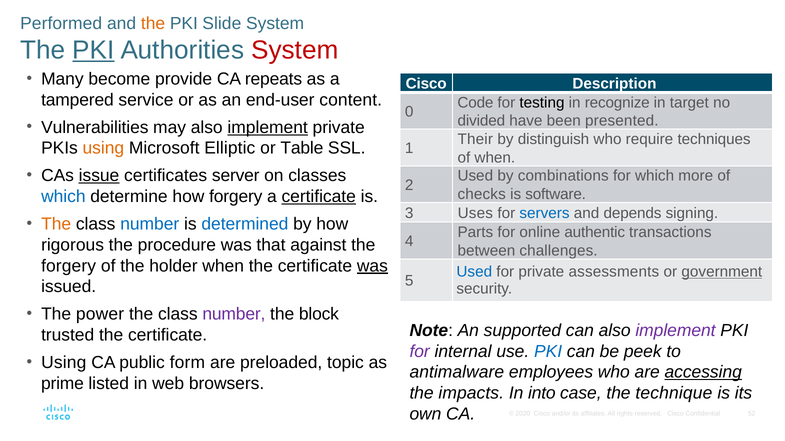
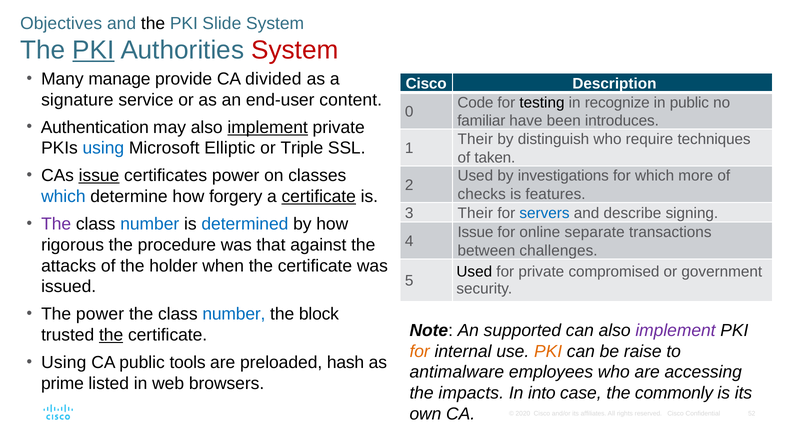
Performed: Performed -> Objectives (61, 23)
the colour: orange -> black (153, 23)
become: become -> manage (119, 79)
repeats: repeats -> divided (273, 79)
tampered: tampered -> signature (77, 100)
in target: target -> public (689, 103)
divided: divided -> familiar (481, 121)
presented: presented -> introduces (622, 121)
Vulnerabilities: Vulnerabilities -> Authentication (95, 127)
using colour: orange -> blue (103, 148)
Table: Table -> Triple (302, 148)
of when: when -> taken (495, 158)
certificates server: server -> power (236, 176)
combinations: combinations -> investigations (563, 176)
software: software -> features (556, 194)
3 Uses: Uses -> Their (475, 213)
depends: depends -> describe (632, 213)
The colour: orange -> purple (56, 224)
Parts: Parts -> Issue (475, 232)
authentic: authentic -> separate (595, 232)
forgery: forgery -> attacks (69, 266)
was underline: present -> none (372, 266)
Used colour: blue -> black (474, 272)
assessments: assessments -> compromised (614, 272)
government underline: present -> none (722, 272)
number colour: purple -> blue (234, 315)
the underline: none -> present (111, 335)
for colour: purple -> orange (420, 352)
PKI colour: blue -> orange (548, 352)
peek: peek -> raise (643, 352)
form: form -> tools (188, 363)
topic: topic -> hash (346, 363)
accessing underline: present -> none (703, 373)
technique: technique -> commonly (674, 394)
